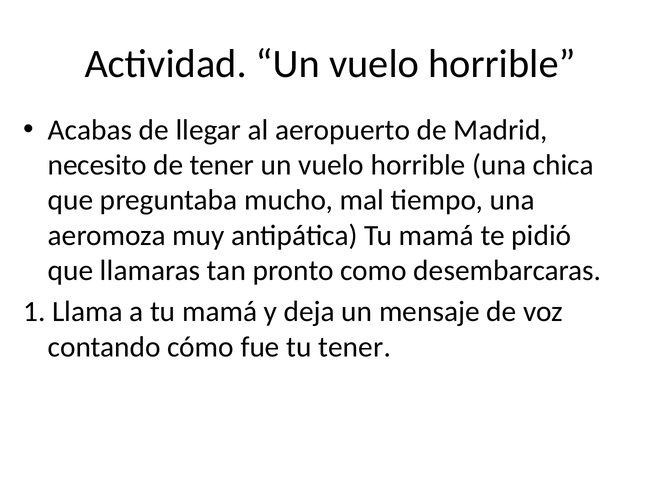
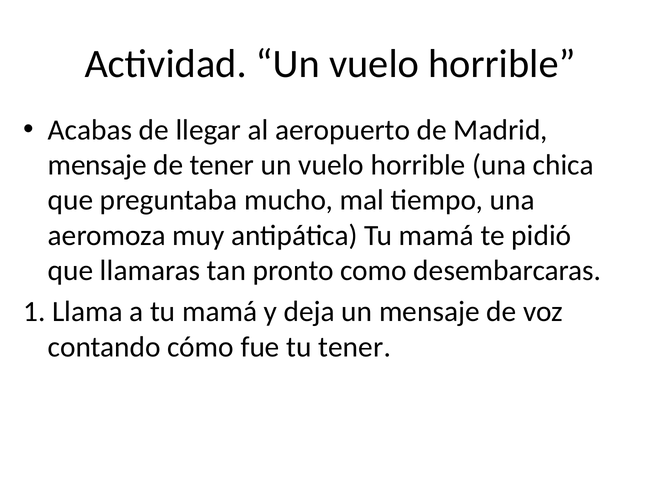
necesito: necesito -> mensaje (97, 165)
